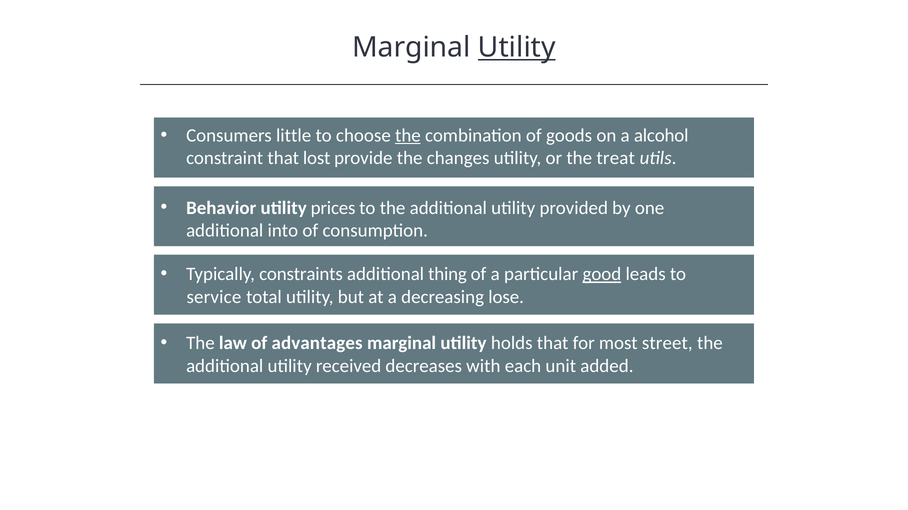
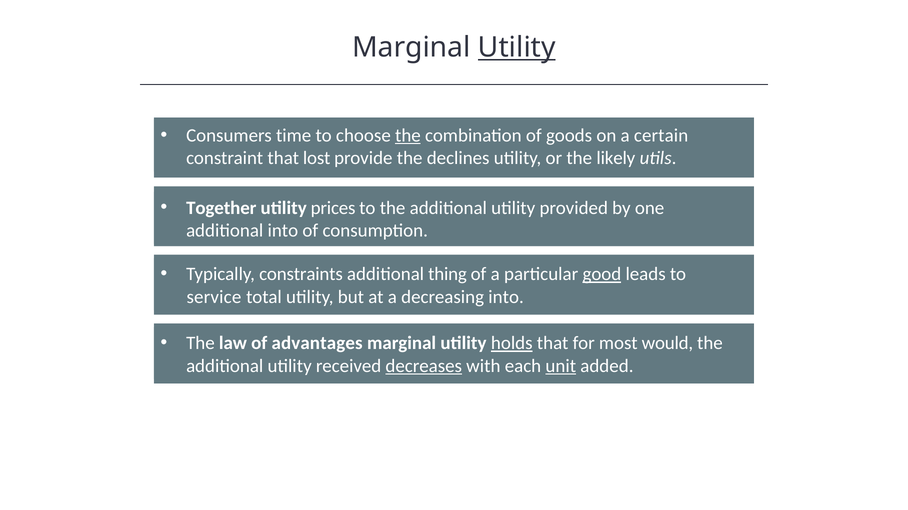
little: little -> time (294, 136)
alcohol: alcohol -> certain (661, 136)
changes: changes -> declines (458, 158)
treat: treat -> likely (616, 158)
Behavior: Behavior -> Together (221, 208)
decreasing lose: lose -> into (506, 297)
holds underline: none -> present (512, 344)
street: street -> would (667, 344)
decreases underline: none -> present (424, 366)
unit underline: none -> present (561, 366)
